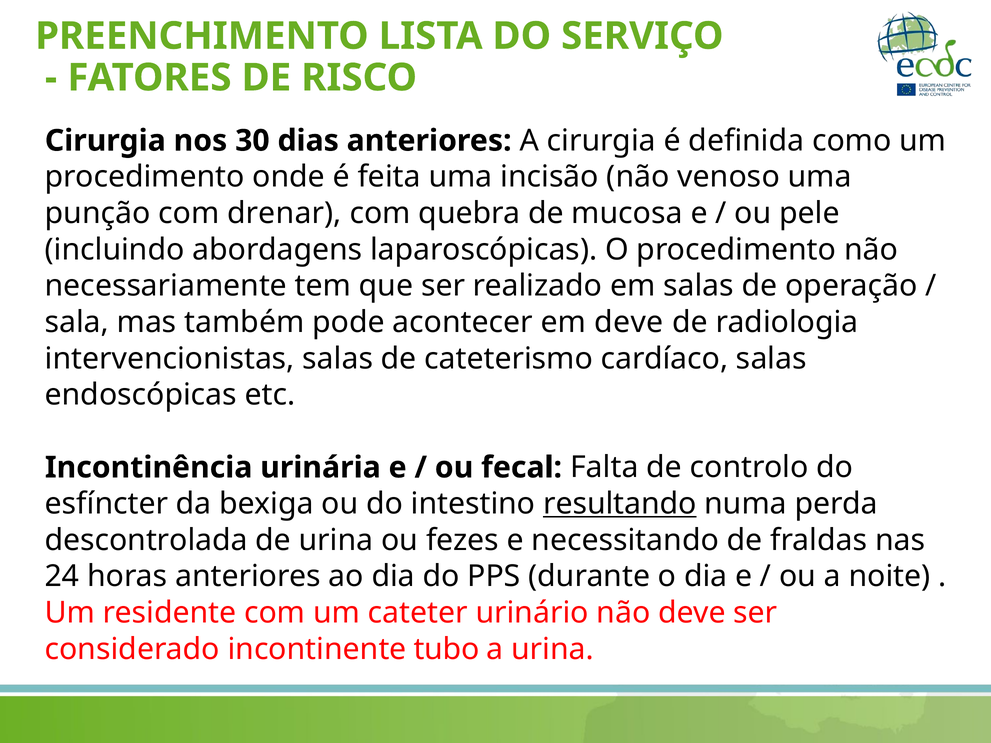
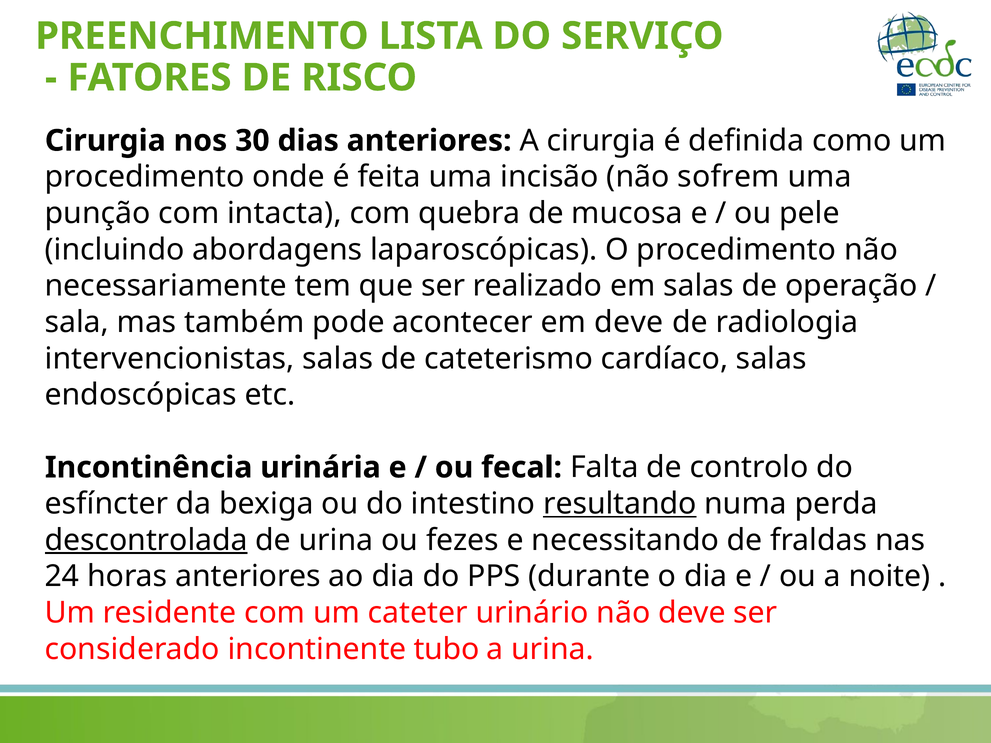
venoso: venoso -> sofrem (728, 177)
drenar: drenar -> intacta (284, 213)
descontrolada underline: none -> present (146, 540)
